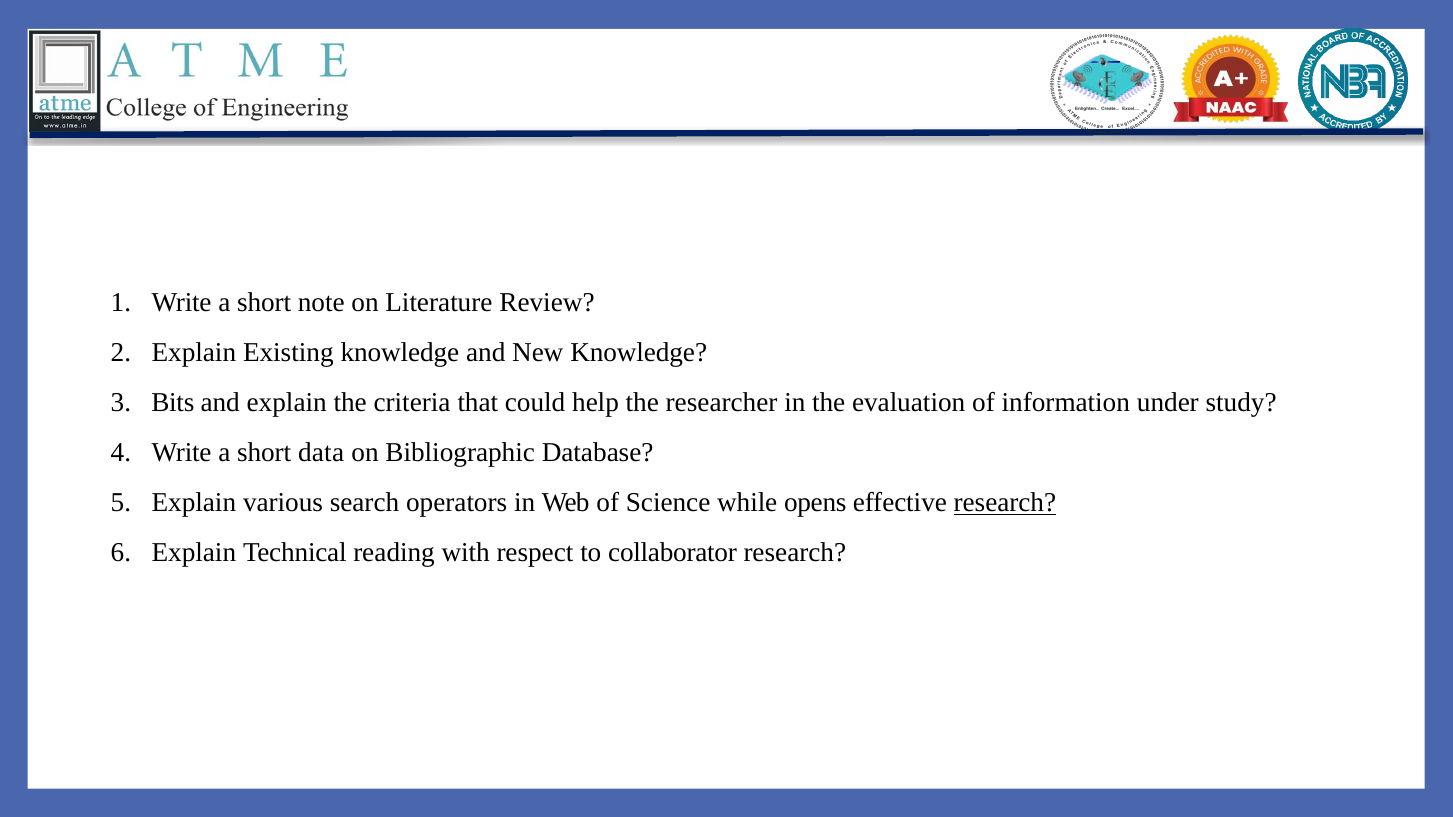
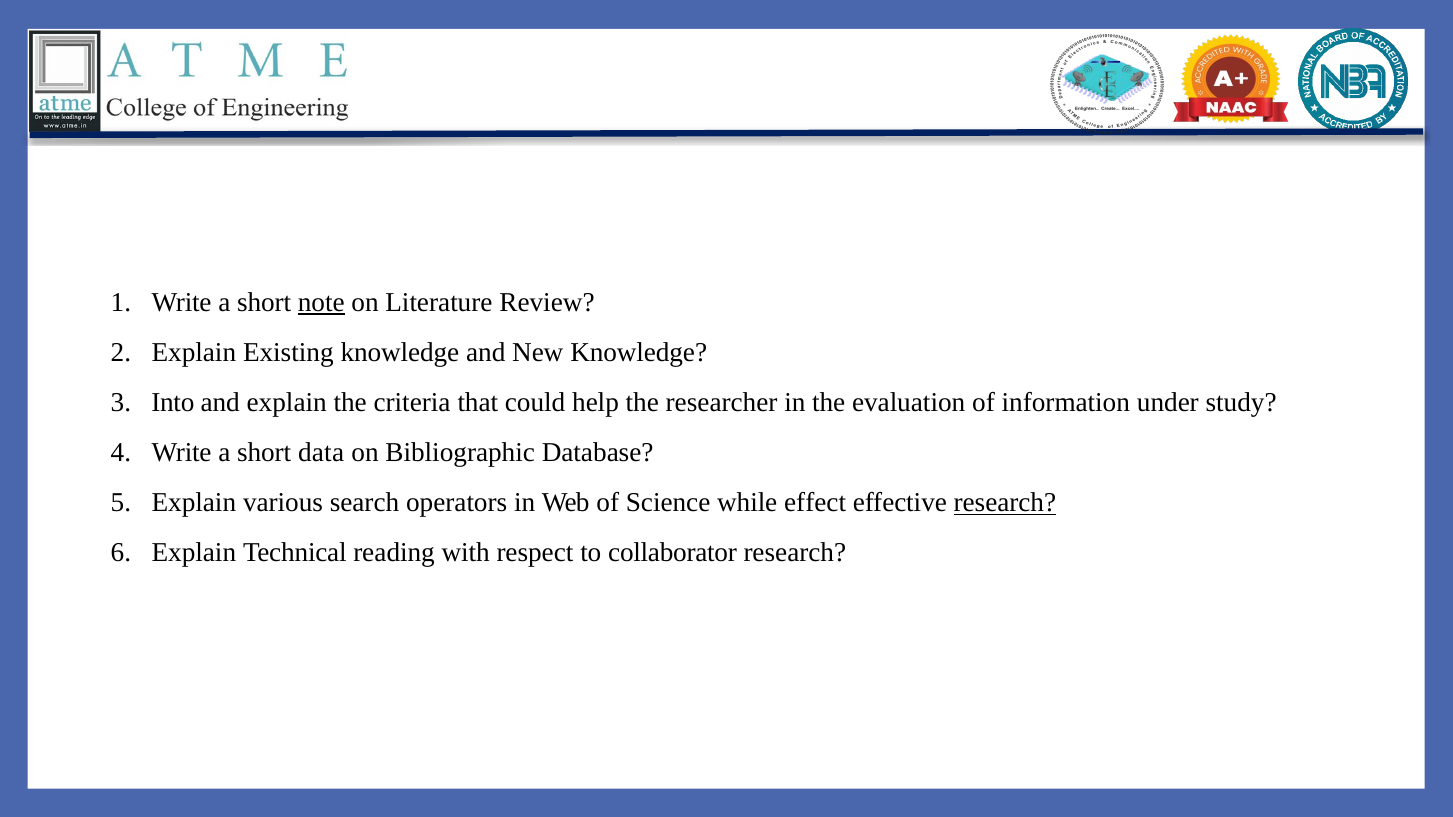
note underline: none -> present (321, 302)
Bits: Bits -> Into (173, 403)
opens: opens -> effect (815, 503)
